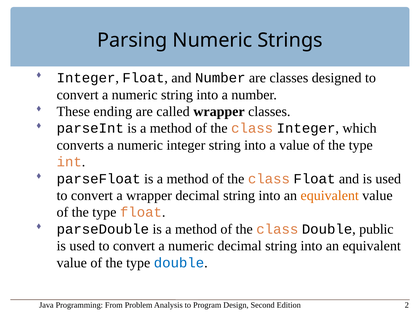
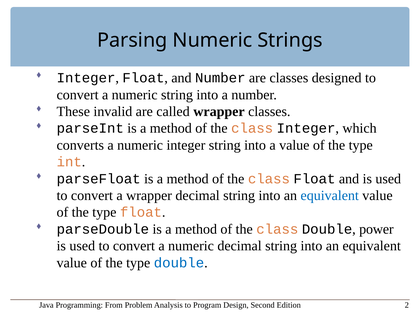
ending: ending -> invalid (113, 112)
equivalent colour: orange -> blue (330, 196)
public: public -> power (376, 229)
